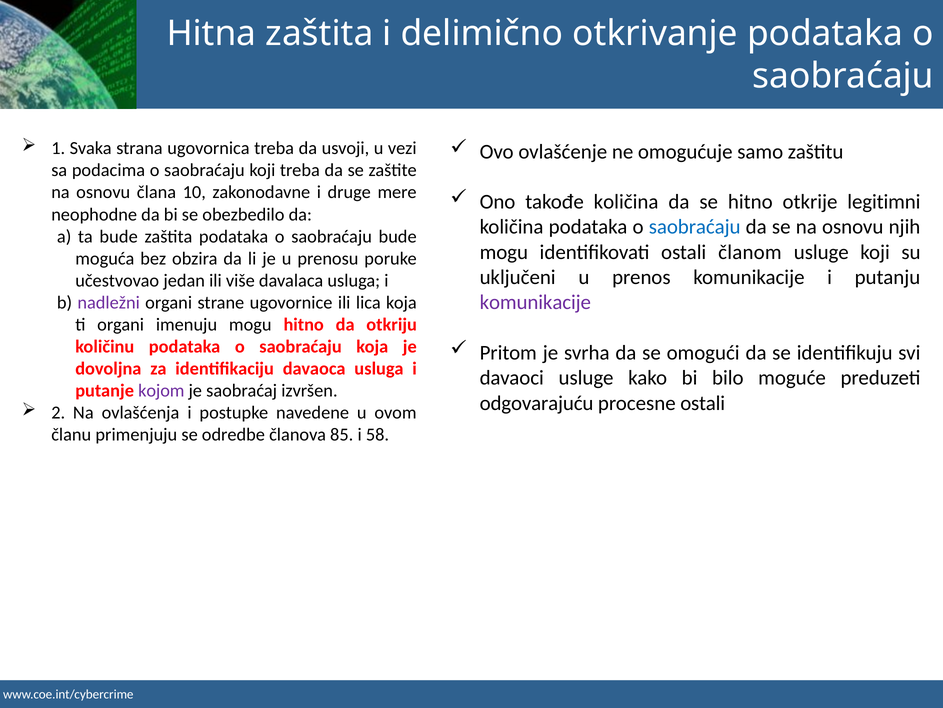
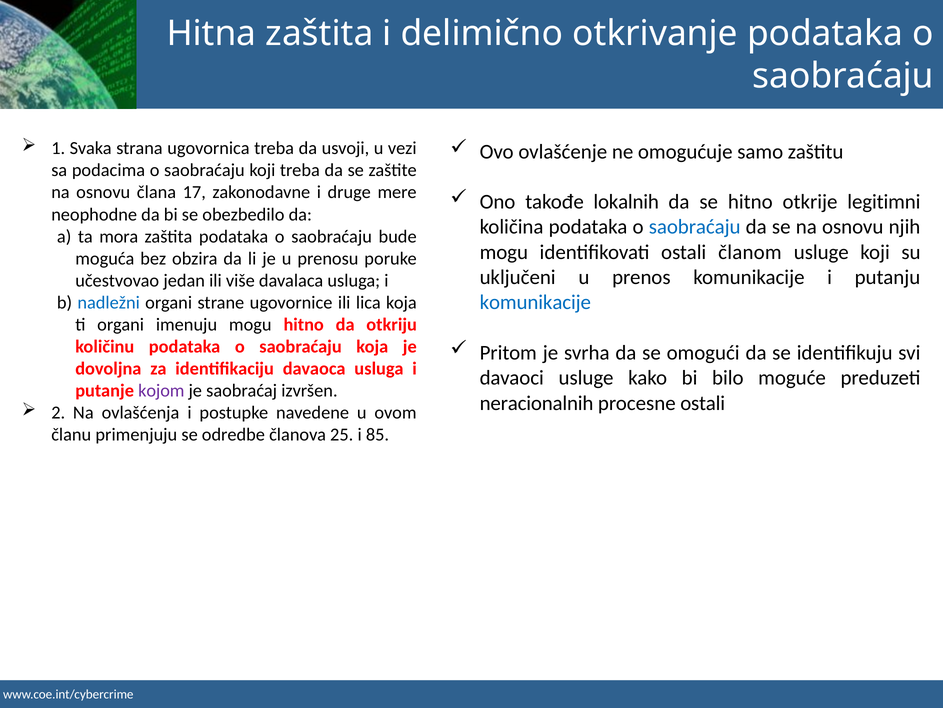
10: 10 -> 17 (194, 192)
takođe količina: količina -> lokalnih (626, 202)
ta bude: bude -> mora (119, 236)
komunikacije colour: purple -> blue (535, 302)
nadležni colour: purple -> blue (109, 302)
odgovarajuću: odgovarajuću -> neracionalnih (537, 403)
85: 85 -> 25 (342, 434)
58: 58 -> 85 (377, 434)
